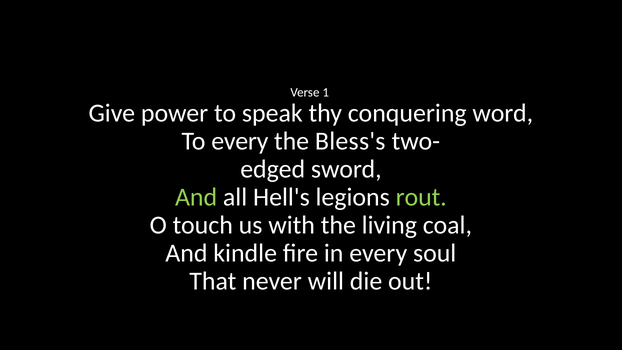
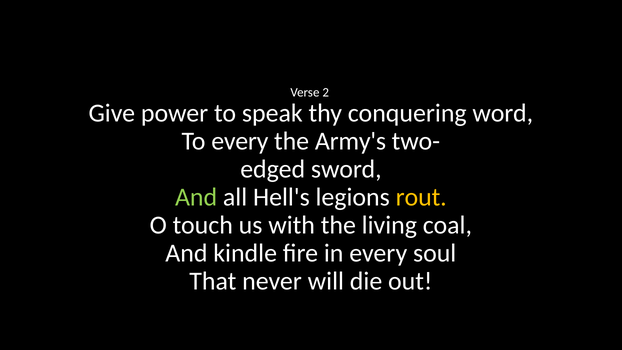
1: 1 -> 2 (326, 92)
Bless's: Bless's -> Army's (350, 141)
rout colour: light green -> yellow (421, 197)
